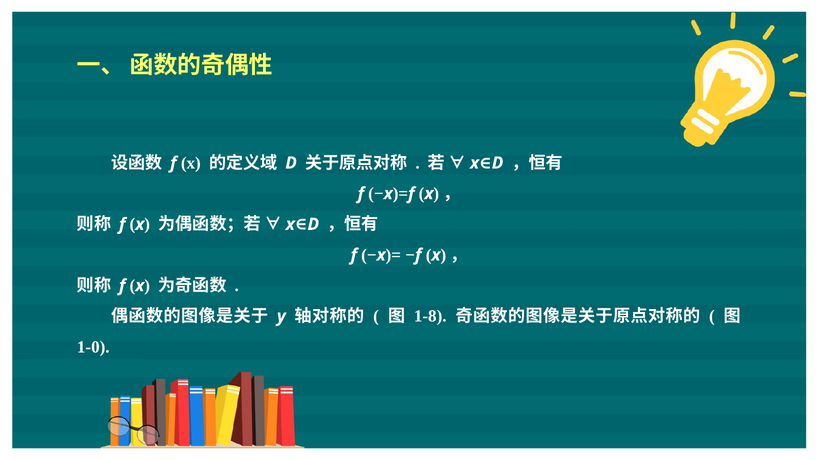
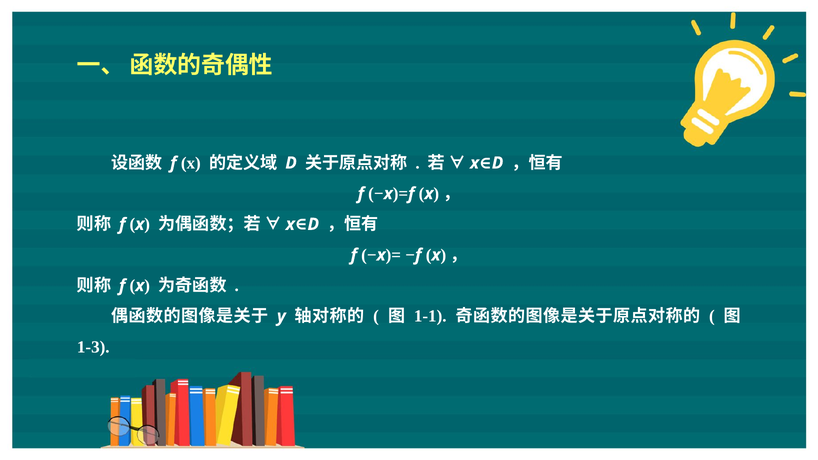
1-8: 1-8 -> 1-1 (430, 316)
1-0: 1-0 -> 1-3 (93, 347)
